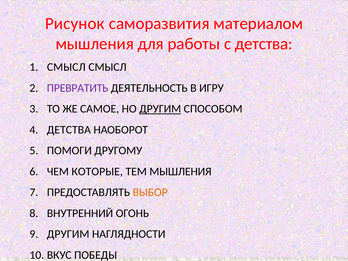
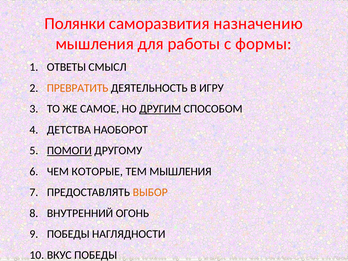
Рисунок: Рисунок -> Полянки (75, 24)
материалом: материалом -> назначению (258, 24)
с детства: детства -> формы (264, 44)
СМЫСЛ: СМЫСЛ -> ОТВЕТЫ (66, 67)
ПРЕВРАТИТЬ colour: purple -> orange (78, 88)
ПОМОГИ underline: none -> present (69, 151)
ДРУГИМ: ДРУГИМ -> ПОБЕДЫ (68, 234)
